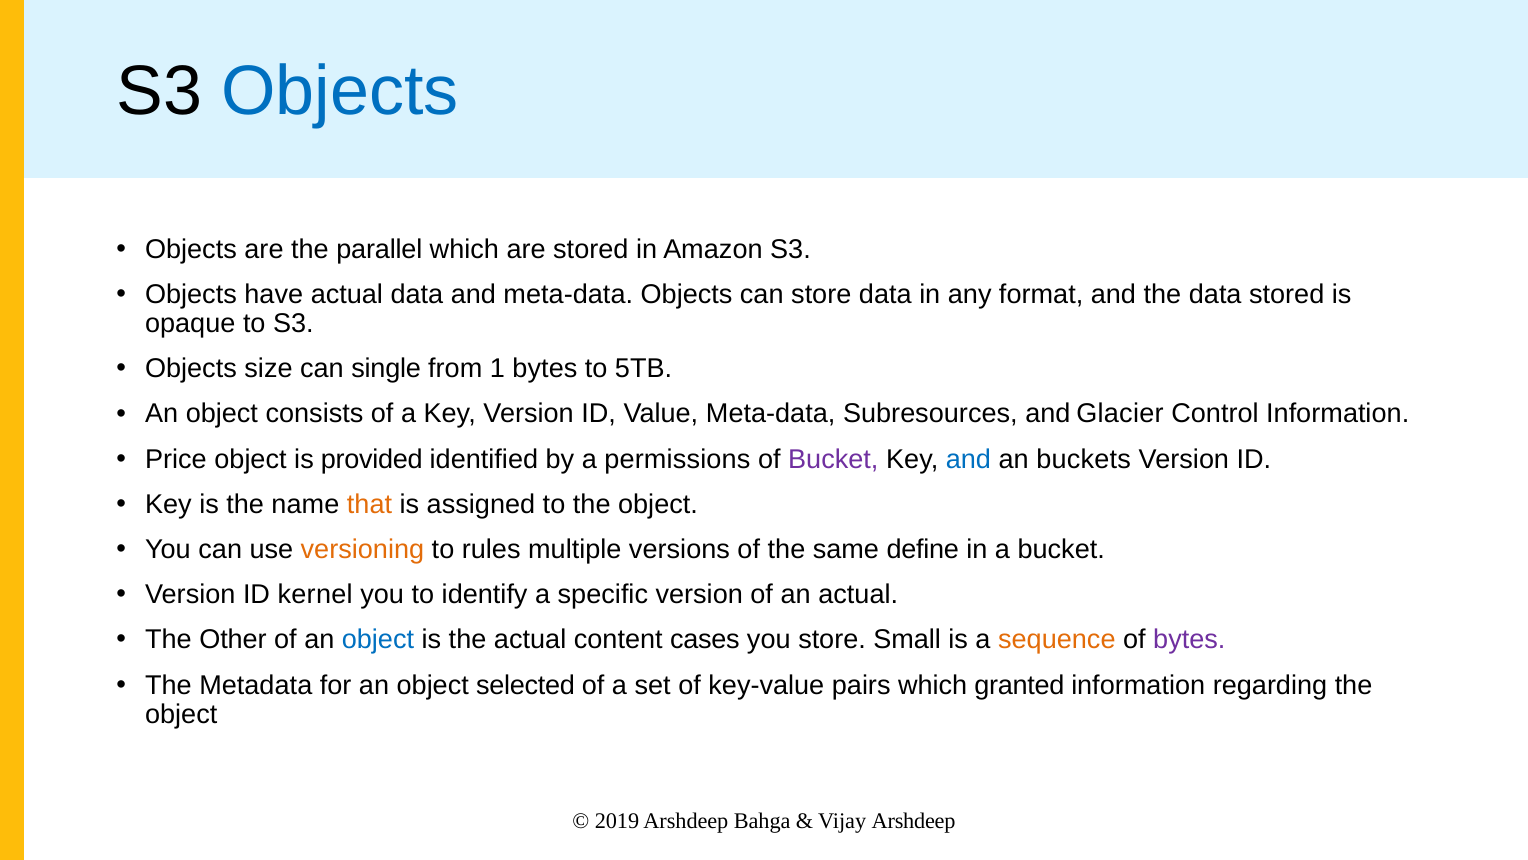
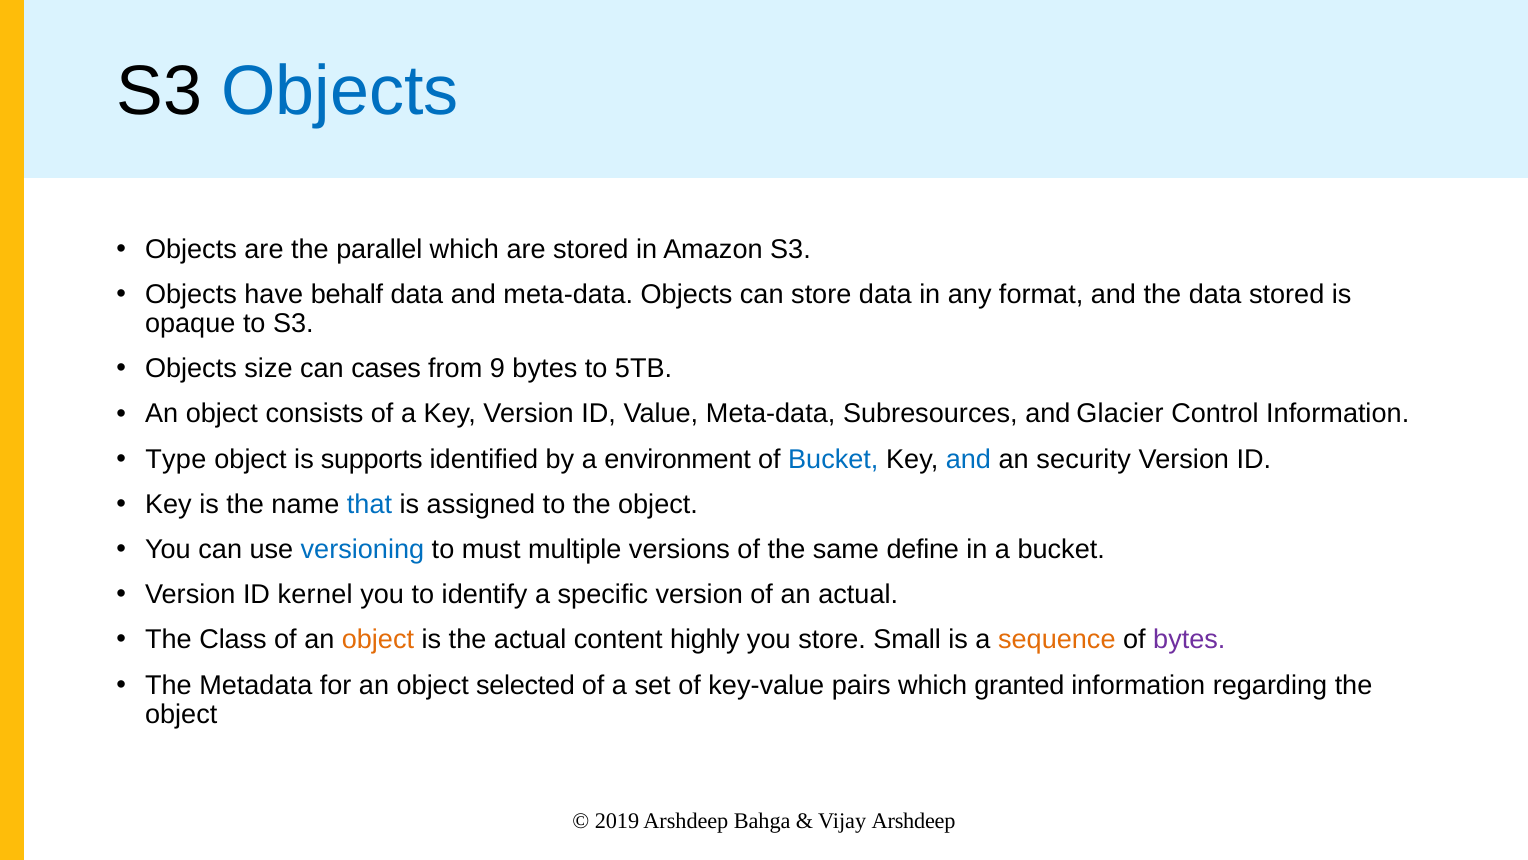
have actual: actual -> behalf (347, 294)
single: single -> cases (386, 369)
1: 1 -> 9 (498, 369)
Price: Price -> Type (176, 459)
provided: provided -> supports (372, 459)
permissions: permissions -> environment (678, 459)
Bucket colour: purple -> blue (833, 459)
buckets: buckets -> security (1084, 459)
that colour: orange -> blue (370, 504)
versioning colour: orange -> blue (362, 549)
rules: rules -> must (491, 549)
Other: Other -> Class (233, 639)
object colour: blue -> orange (378, 639)
cases: cases -> highly (705, 639)
